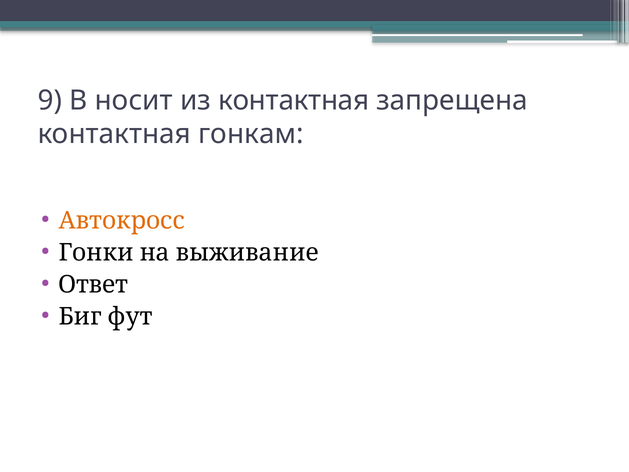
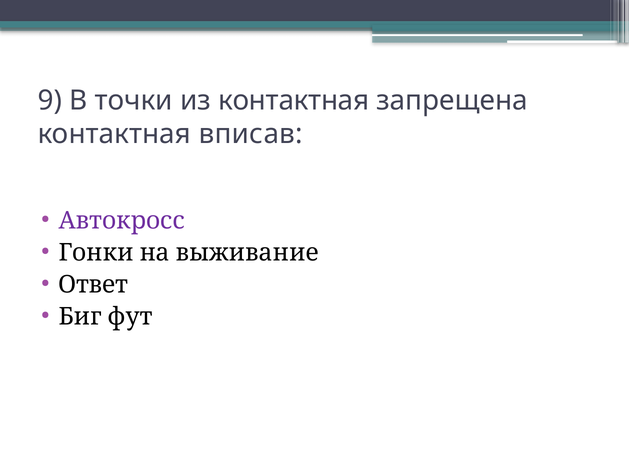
носит: носит -> точки (134, 100)
гонкам: гонкам -> вписав (251, 134)
Автокросс colour: orange -> purple (122, 221)
